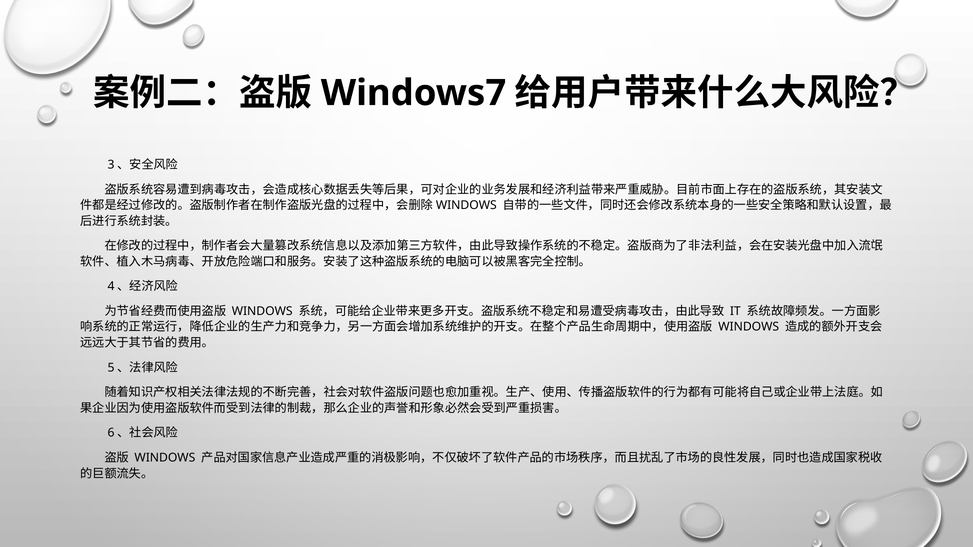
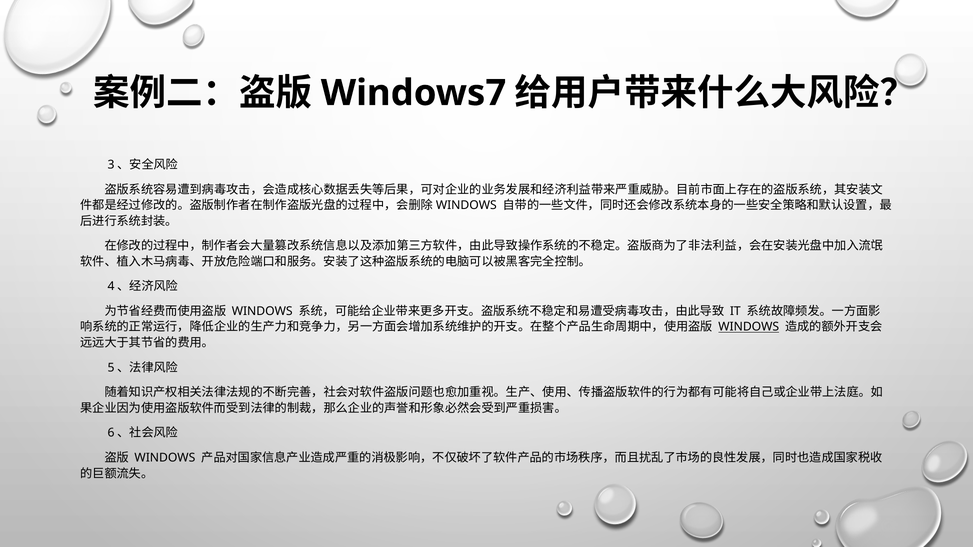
WINDOWS underline: none -> present (749, 327)
